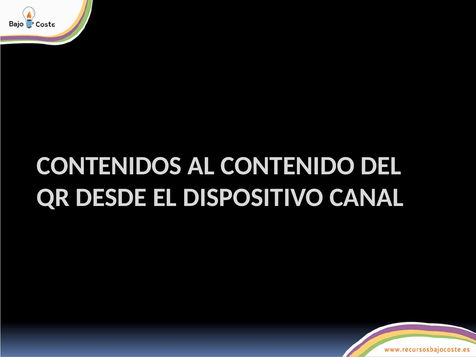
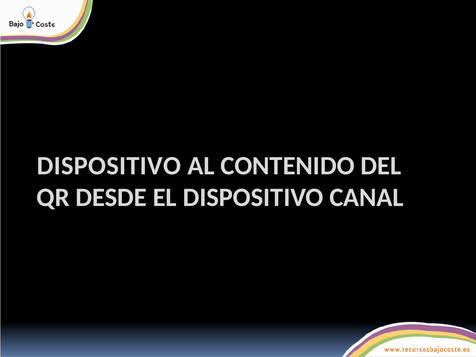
CONTENIDOS: CONTENIDOS -> DISPOSITIVO (109, 166)
